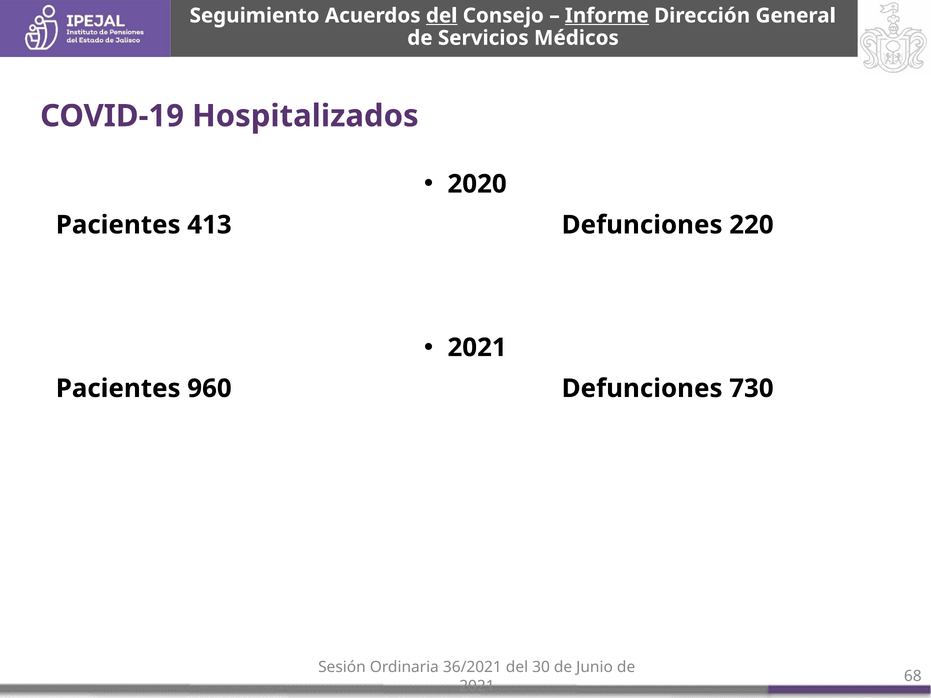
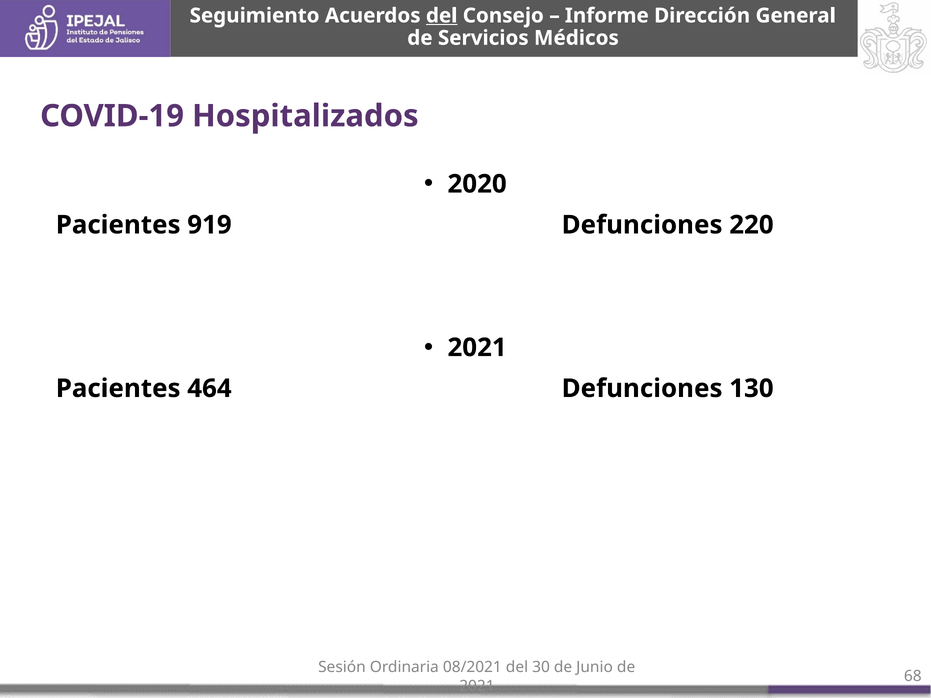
Informe underline: present -> none (607, 16)
413: 413 -> 919 (209, 225)
960: 960 -> 464 (209, 389)
730: 730 -> 130 (751, 389)
36/2021: 36/2021 -> 08/2021 (472, 668)
